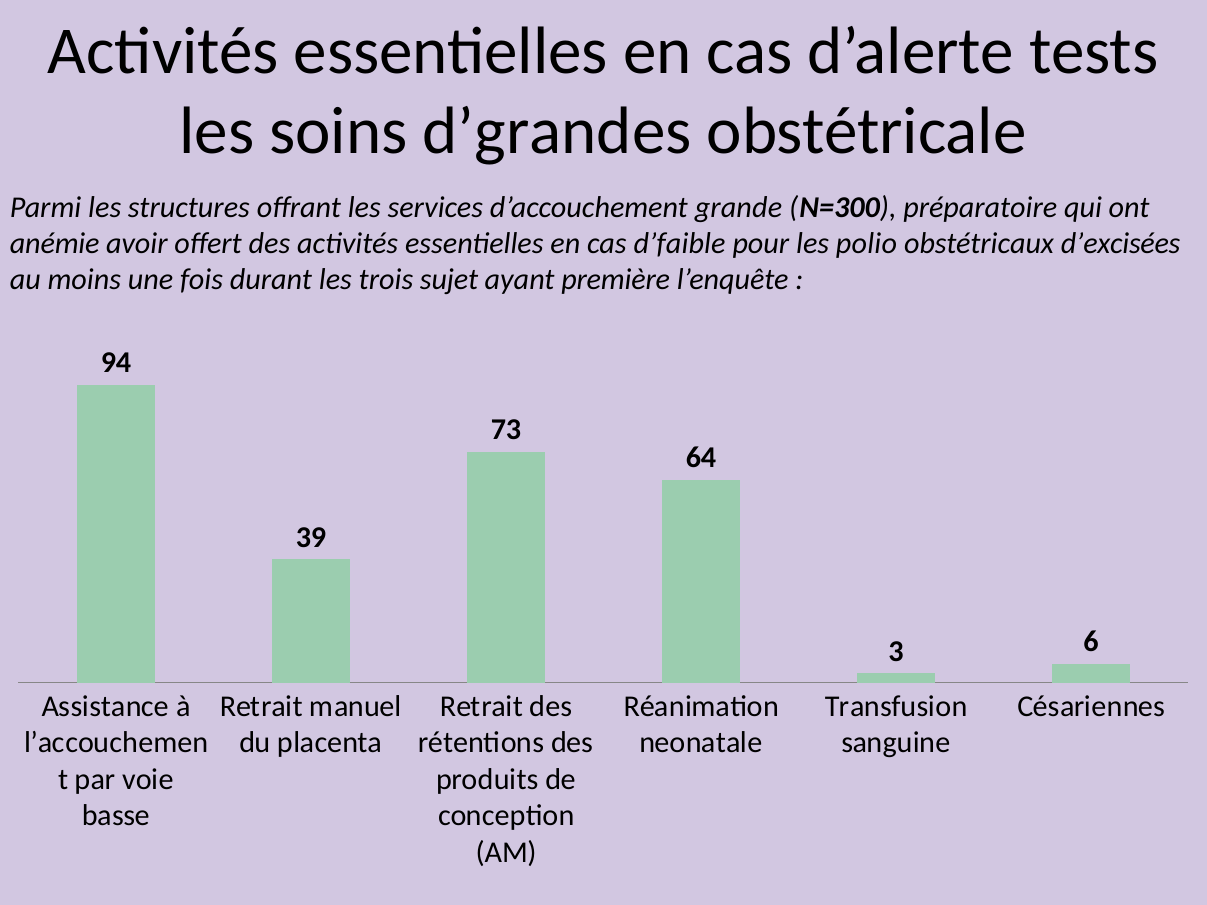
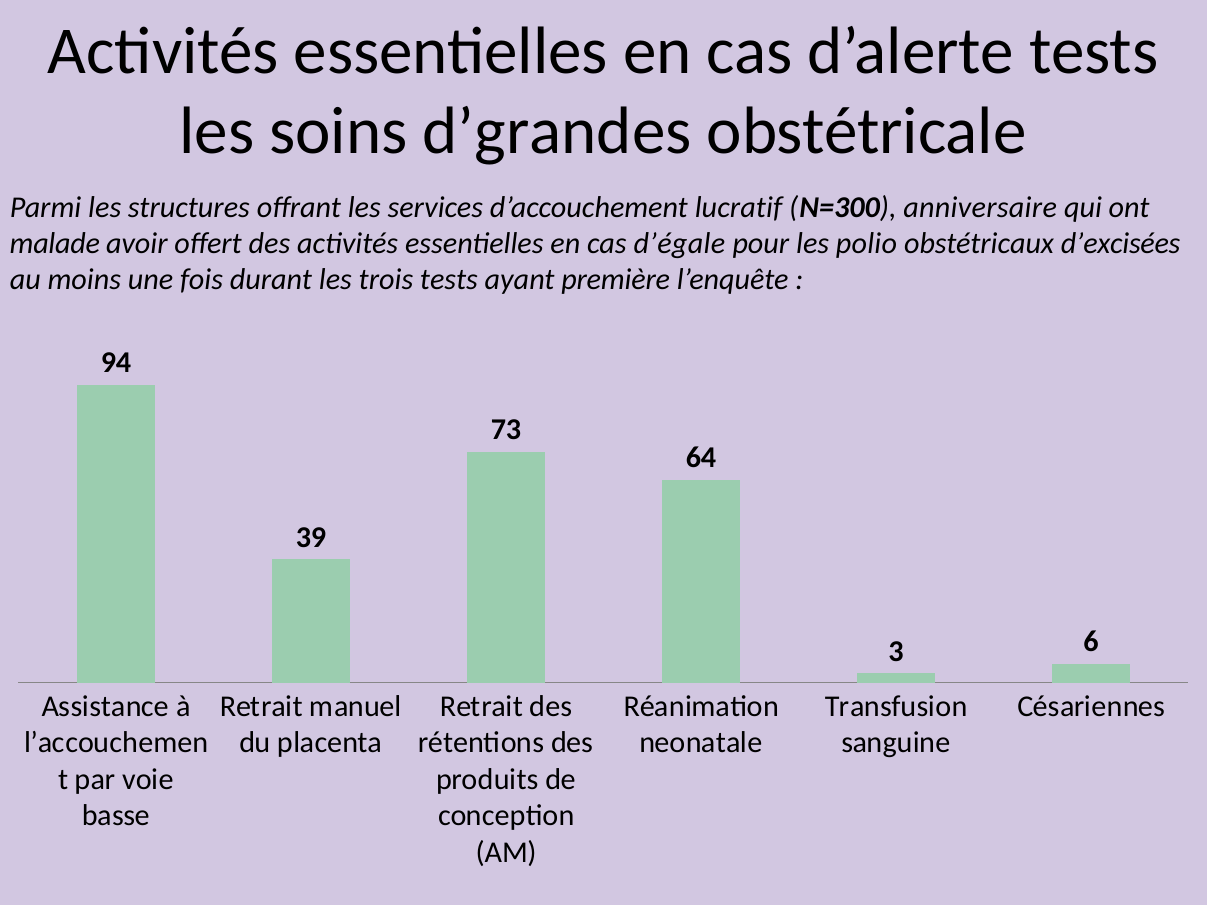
grande: grande -> lucratif (739, 207)
préparatoire: préparatoire -> anniversaire (980, 207)
anémie: anémie -> malade (55, 243)
d’faible: d’faible -> d’égale (679, 243)
trois sujet: sujet -> tests (449, 280)
